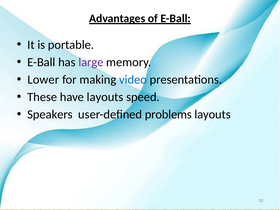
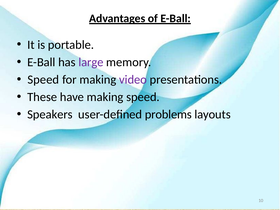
Lower: Lower -> Speed (43, 80)
video colour: blue -> purple (133, 80)
have layouts: layouts -> making (105, 97)
